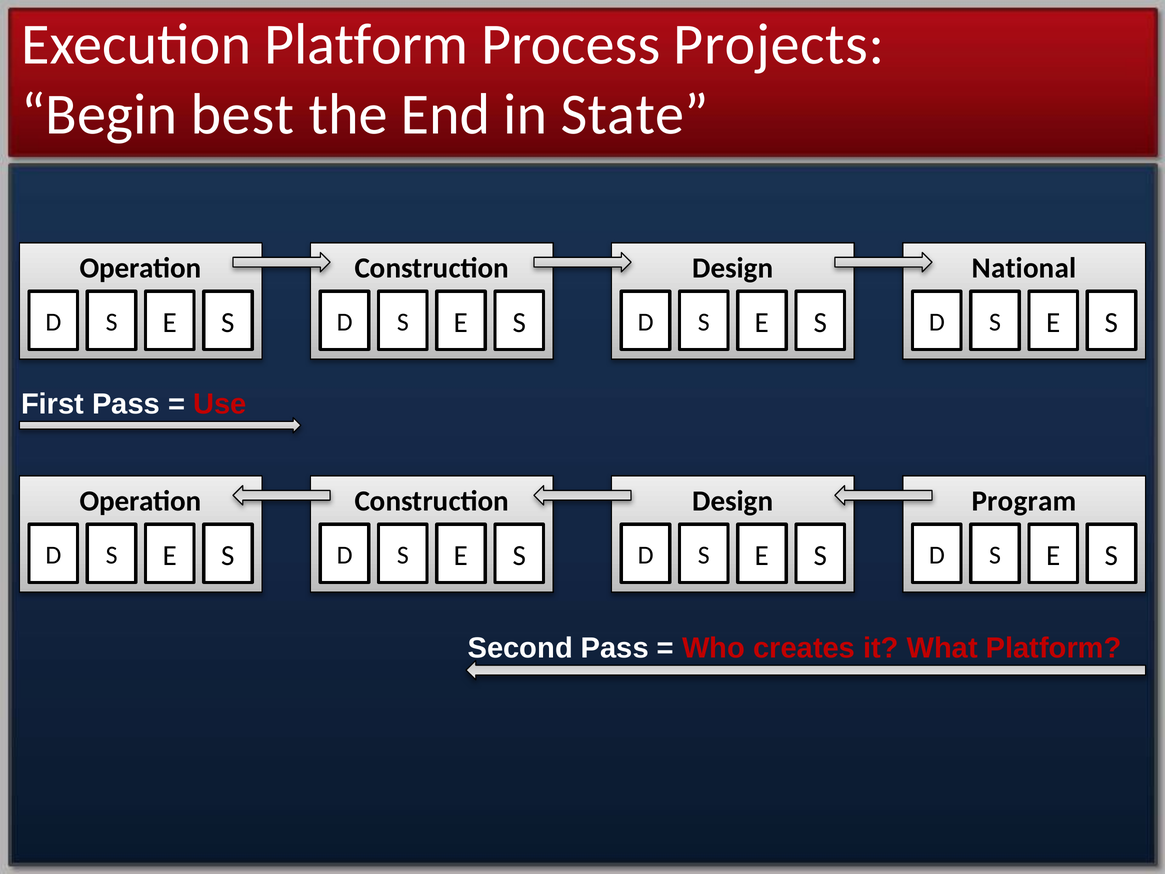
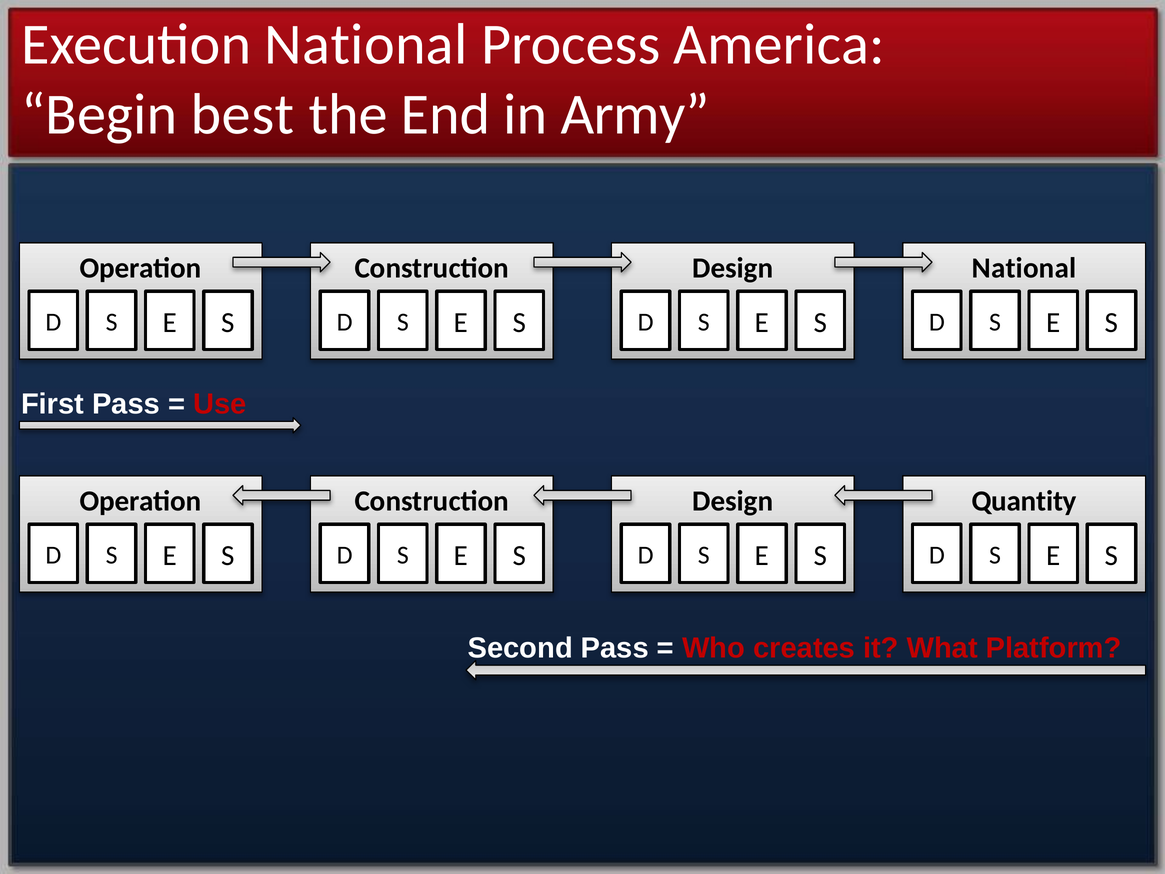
Execution Platform: Platform -> National (366, 45)
Projects: Projects -> America (779, 45)
State: State -> Army (635, 115)
Program: Program -> Quantity (1024, 501)
